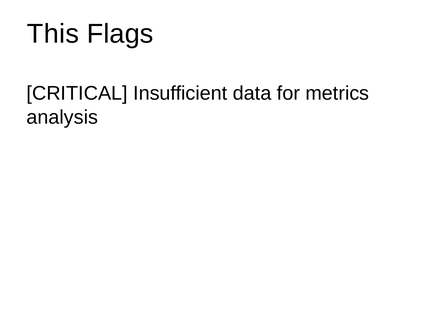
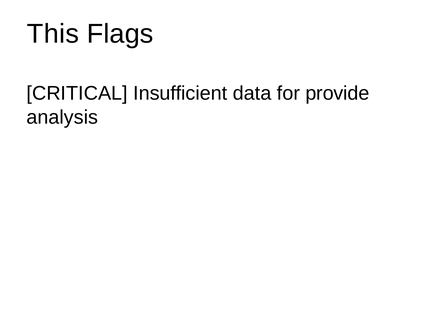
metrics: metrics -> provide (337, 93)
